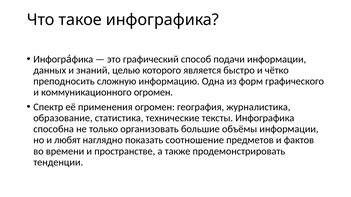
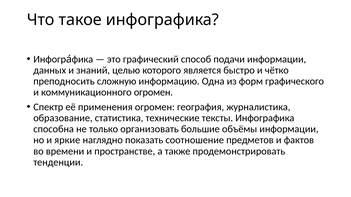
любят: любят -> яркие (67, 140)
